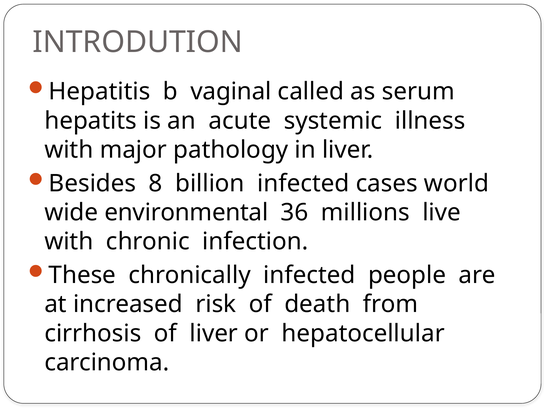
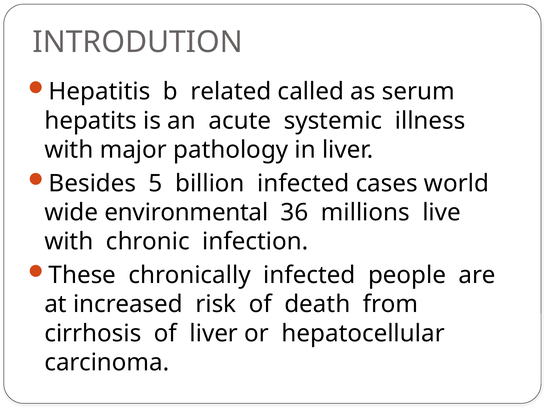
vaginal: vaginal -> related (231, 92)
8: 8 -> 5 (156, 183)
